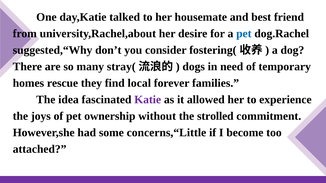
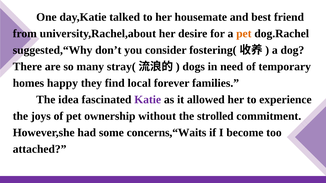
pet colour: blue -> orange (244, 34)
rescue: rescue -> happy (62, 83)
concerns,“Little: concerns,“Little -> concerns,“Waits (167, 133)
